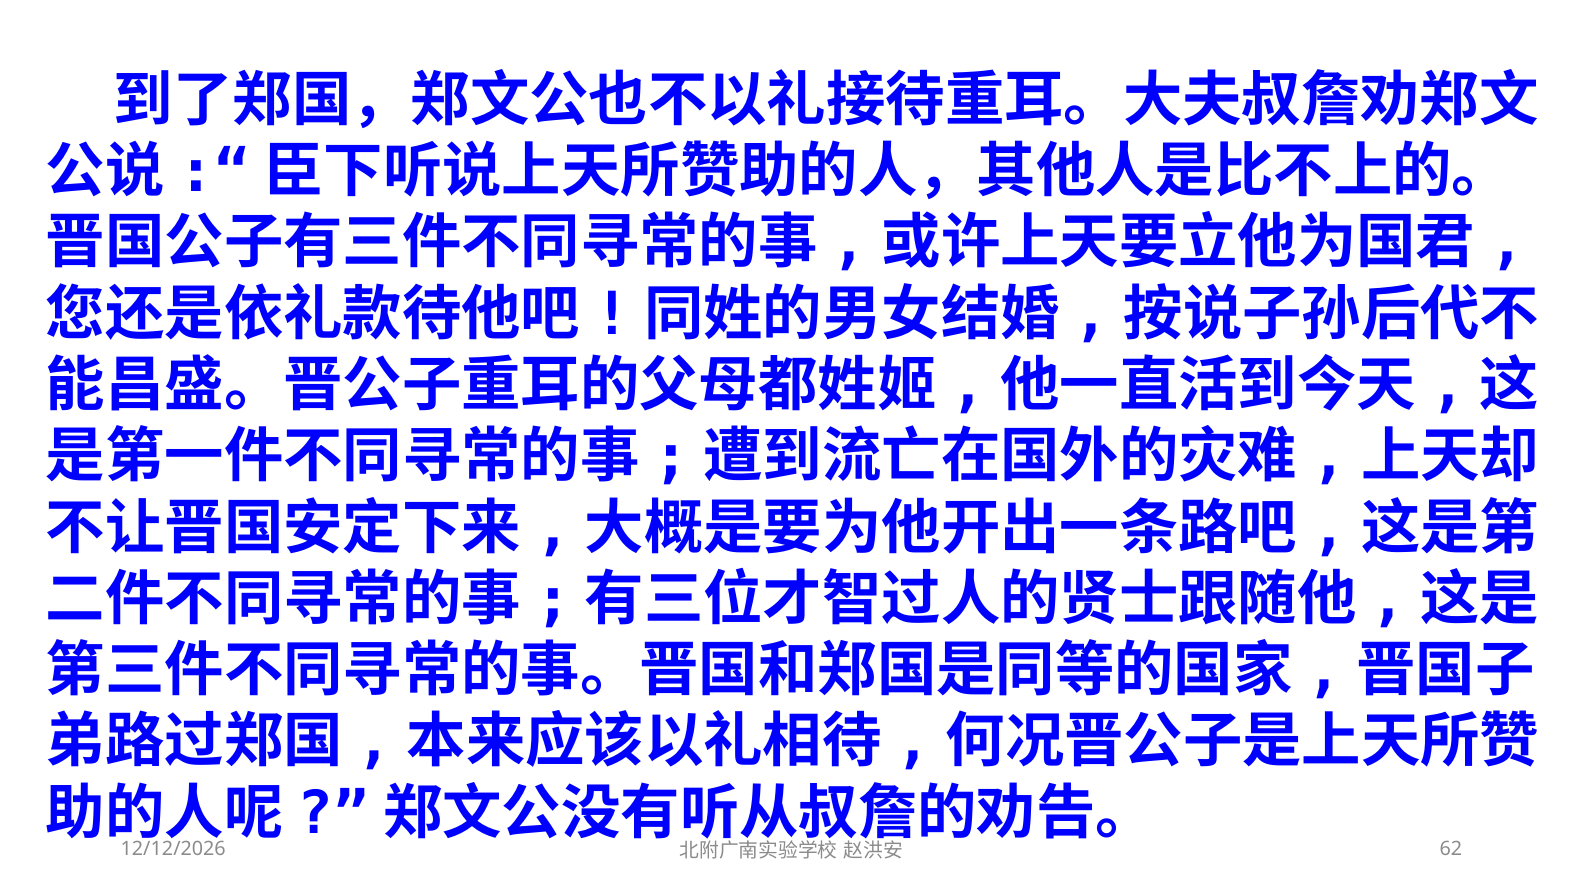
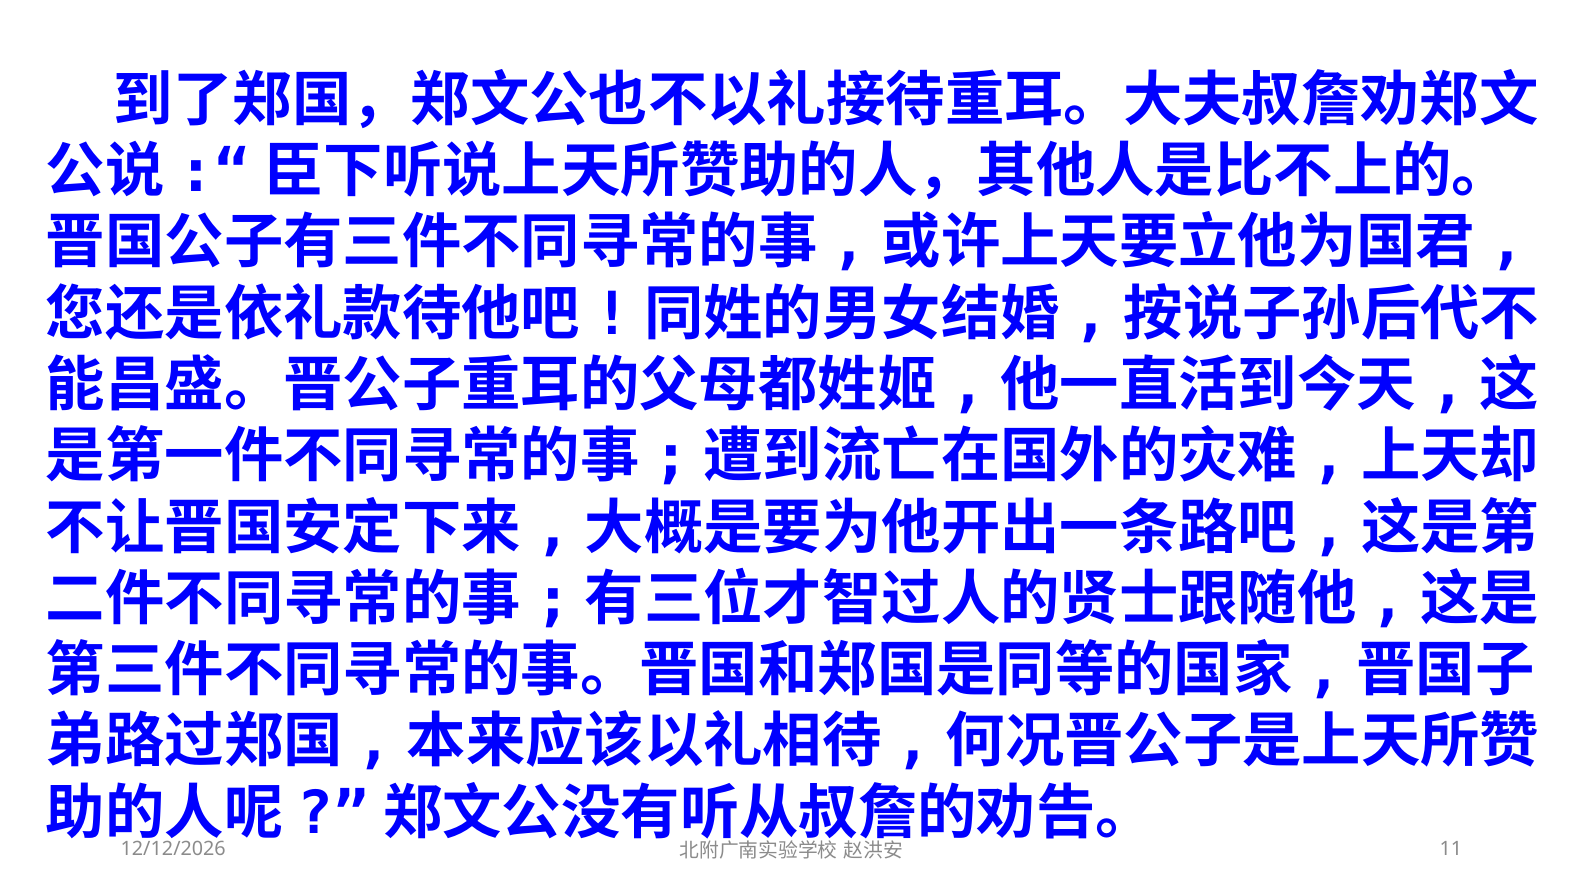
62: 62 -> 11 (1451, 849)
